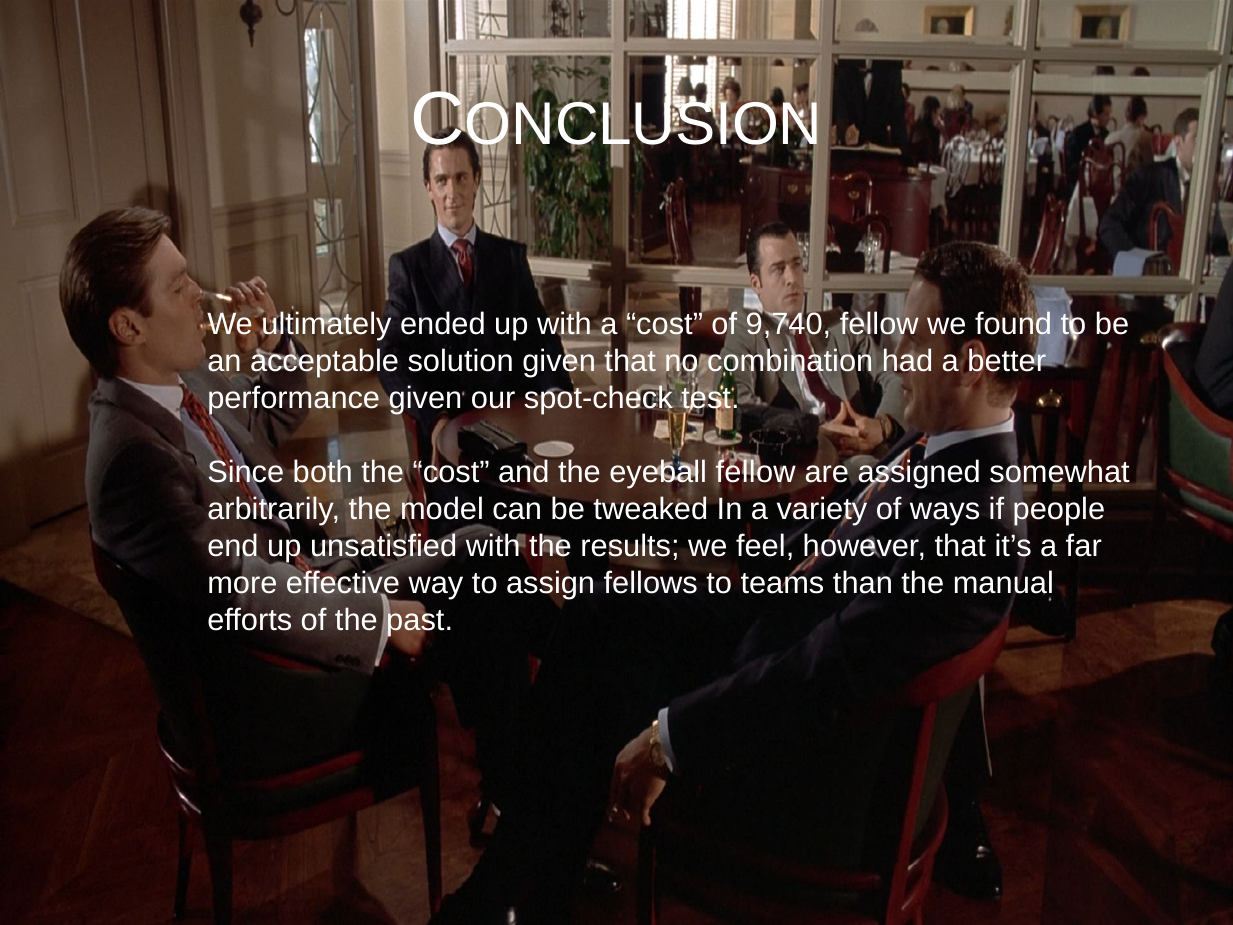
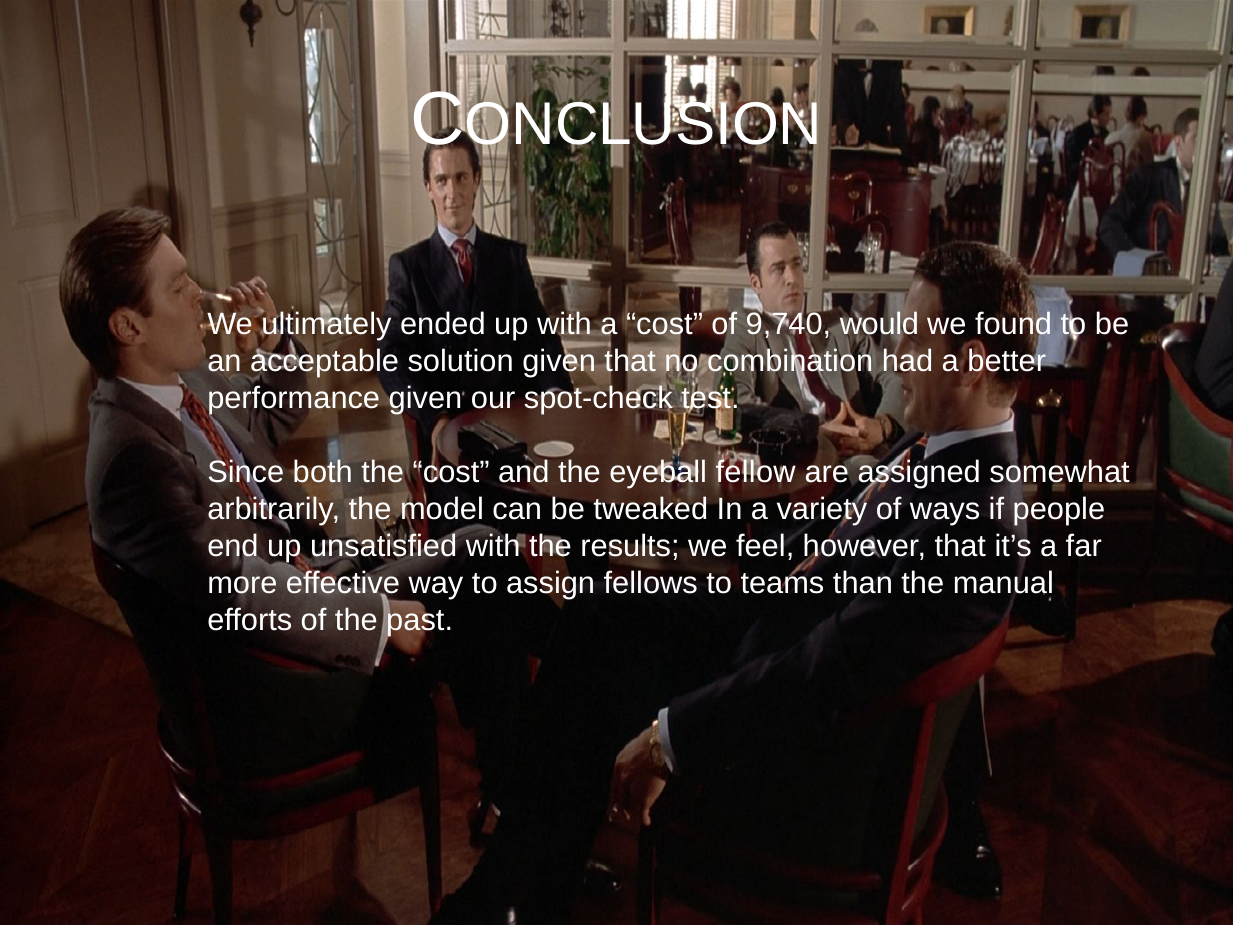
9,740 fellow: fellow -> would (879, 325)
